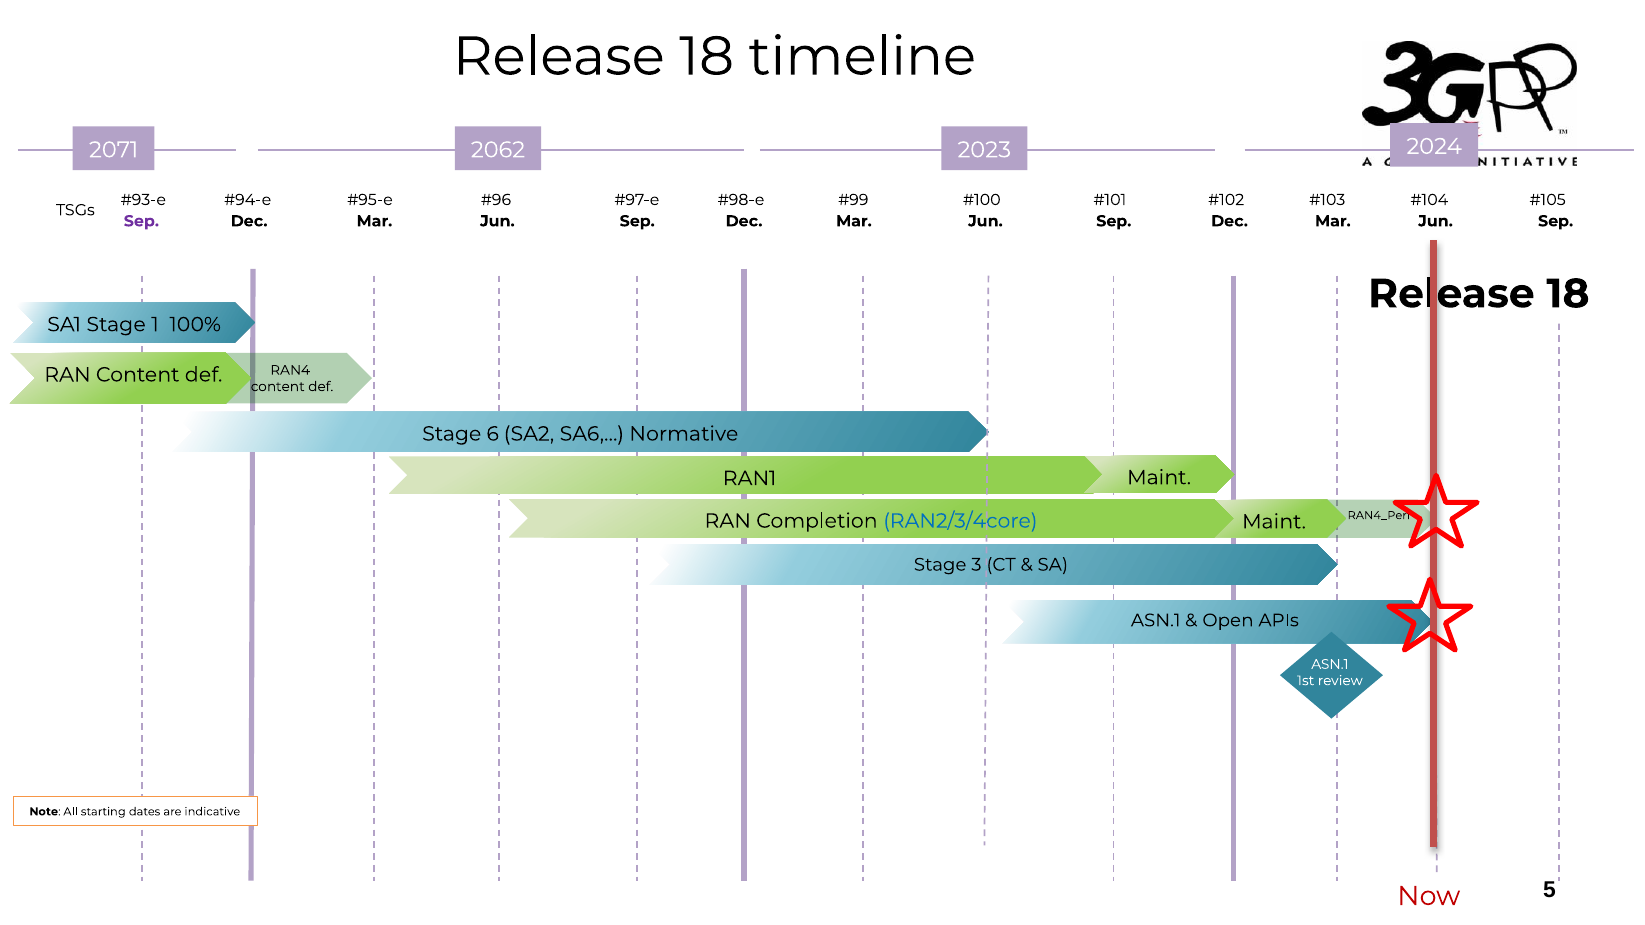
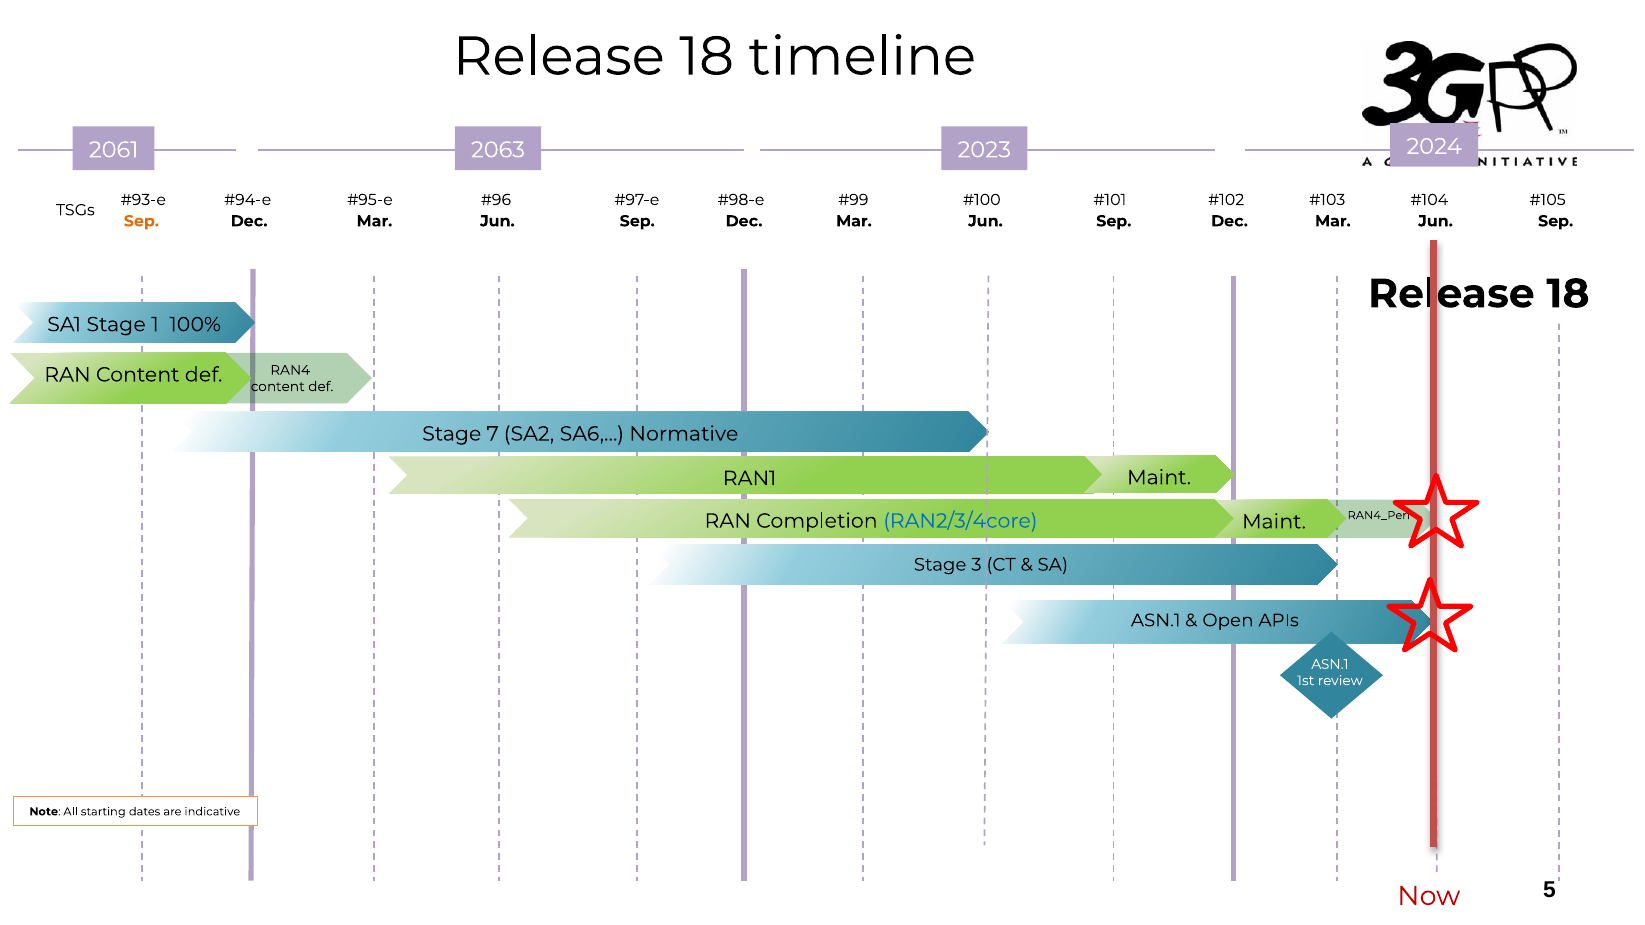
2071: 2071 -> 2061 (114, 150)
2062: 2062 -> 2063 (498, 150)
Sep colour: purple -> orange (141, 221)
6: 6 -> 7 (493, 434)
